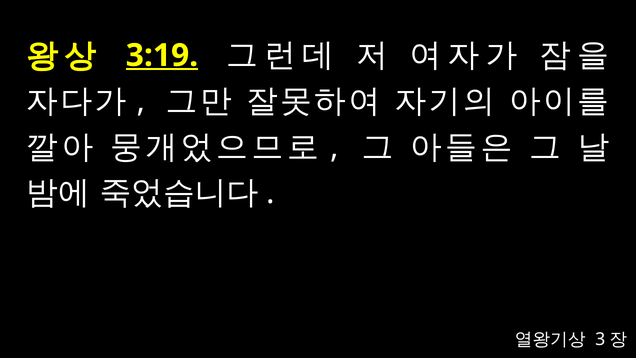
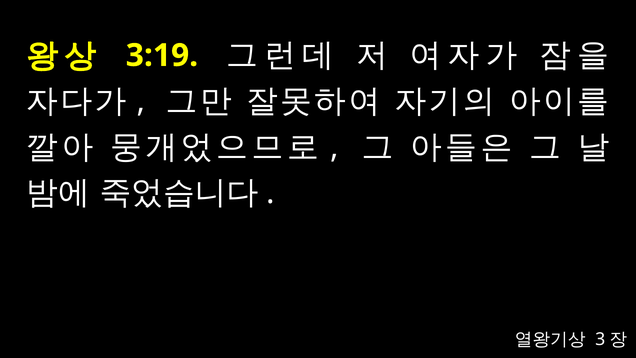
3:19 underline: present -> none (162, 55)
